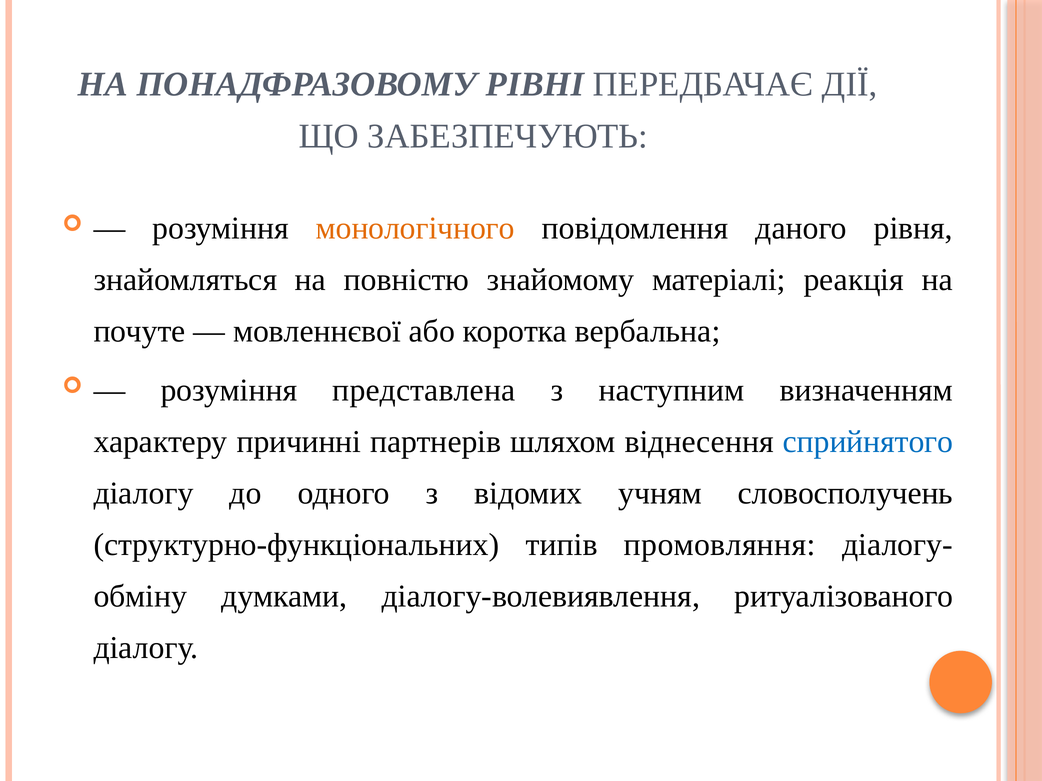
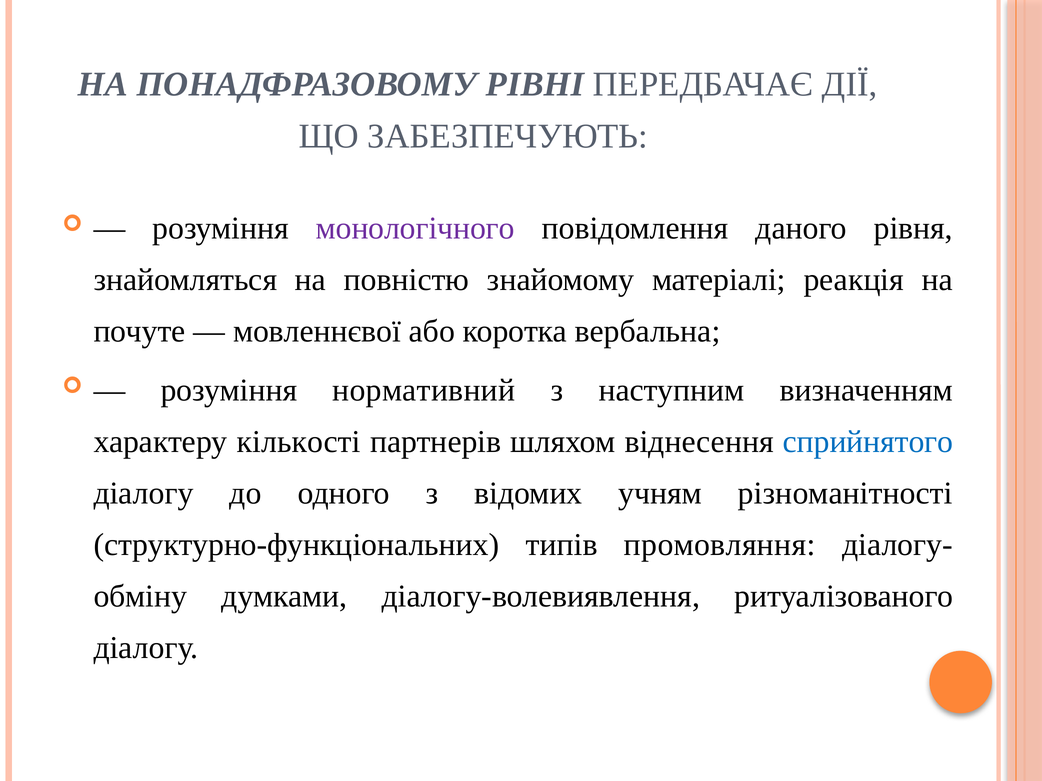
монологічного colour: orange -> purple (415, 228)
представлена: представлена -> нормативний (424, 391)
причинні: причинні -> кількості (299, 442)
словосполучень: словосполучень -> різноманітності (845, 494)
